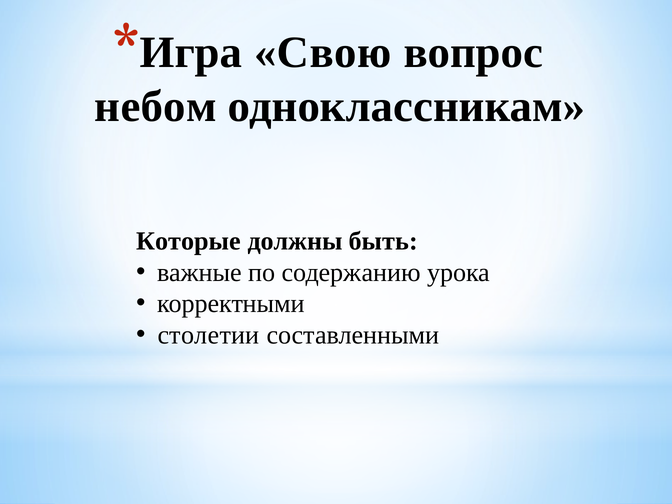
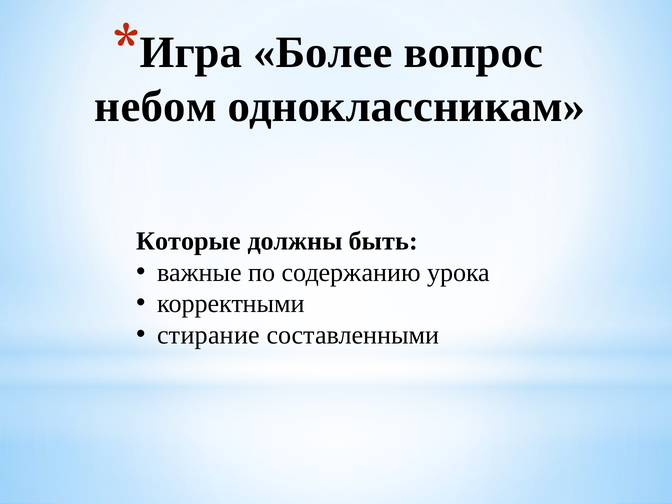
Свою: Свою -> Более (323, 53)
столетии: столетии -> стирание (209, 335)
